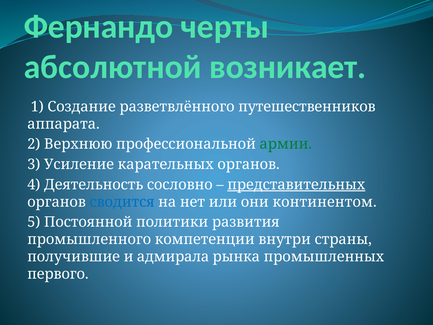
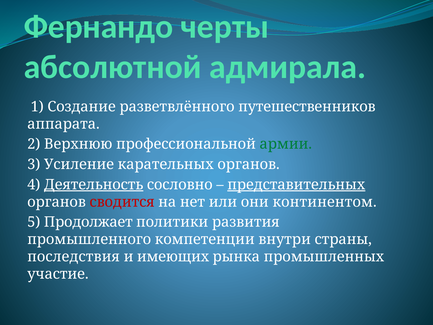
возникает: возникает -> адмирала (288, 67)
Деятельность underline: none -> present (94, 184)
сводится colour: blue -> red (122, 202)
Постоянной: Постоянной -> Продолжает (88, 222)
получившие: получившие -> последствия (74, 257)
адмирала: адмирала -> имеющих (173, 257)
первого: первого -> участие (58, 274)
